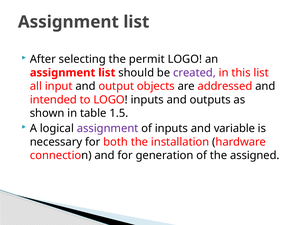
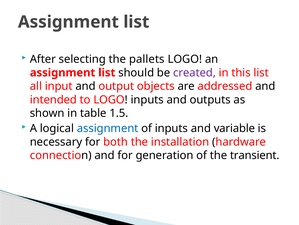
permit: permit -> pallets (147, 59)
assignment colour: purple -> blue (108, 128)
assigned: assigned -> transient (255, 155)
